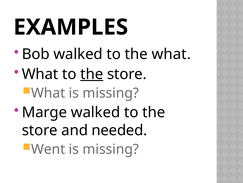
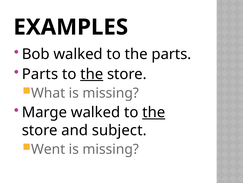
the what: what -> parts (171, 54)
What: What -> Parts (40, 74)
the underline: none -> present (154, 112)
needed: needed -> subject (119, 130)
